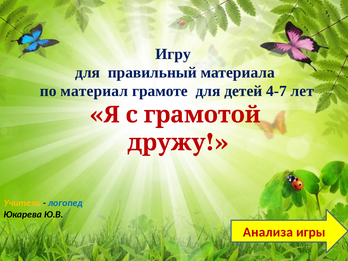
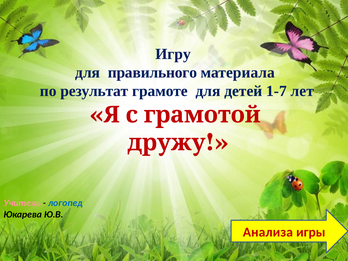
правильный: правильный -> правильного (152, 72)
материал: материал -> результат (94, 91)
4-7: 4-7 -> 1-7 (277, 91)
Учитель colour: yellow -> pink (22, 203)
